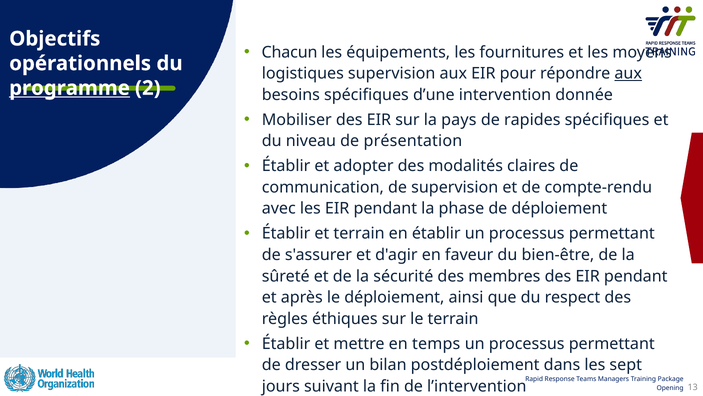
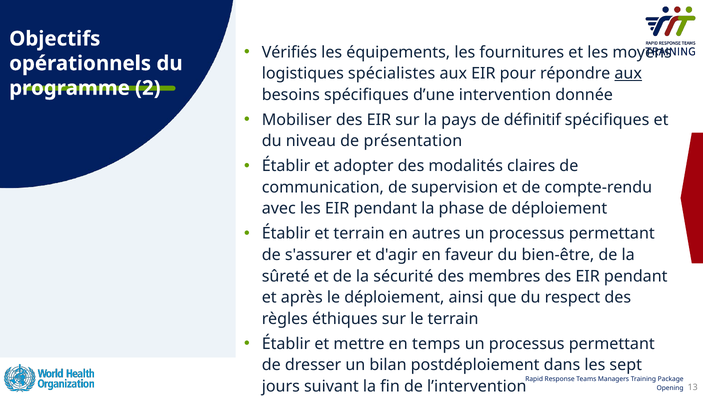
Chacun: Chacun -> Vérifiés (289, 52)
logistiques supervision: supervision -> spécialistes (392, 74)
programme underline: present -> none (70, 88)
rapides: rapides -> définitif (532, 120)
en établir: établir -> autres (436, 233)
